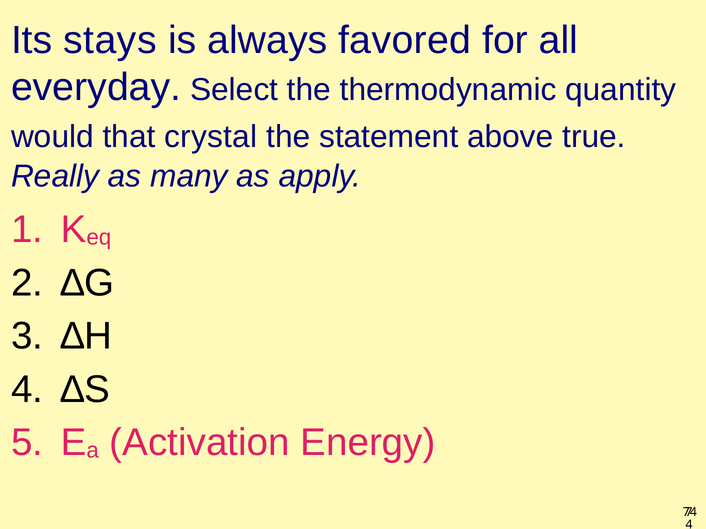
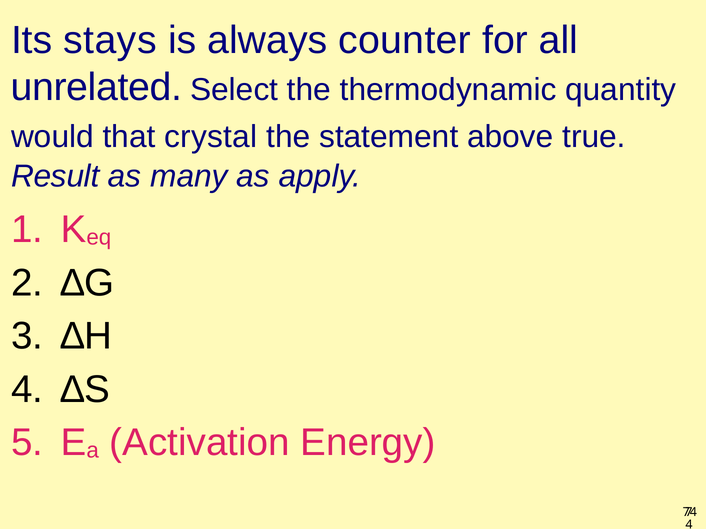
favored: favored -> counter (405, 40)
everyday: everyday -> unrelated (96, 87)
Really: Really -> Result (55, 177)
